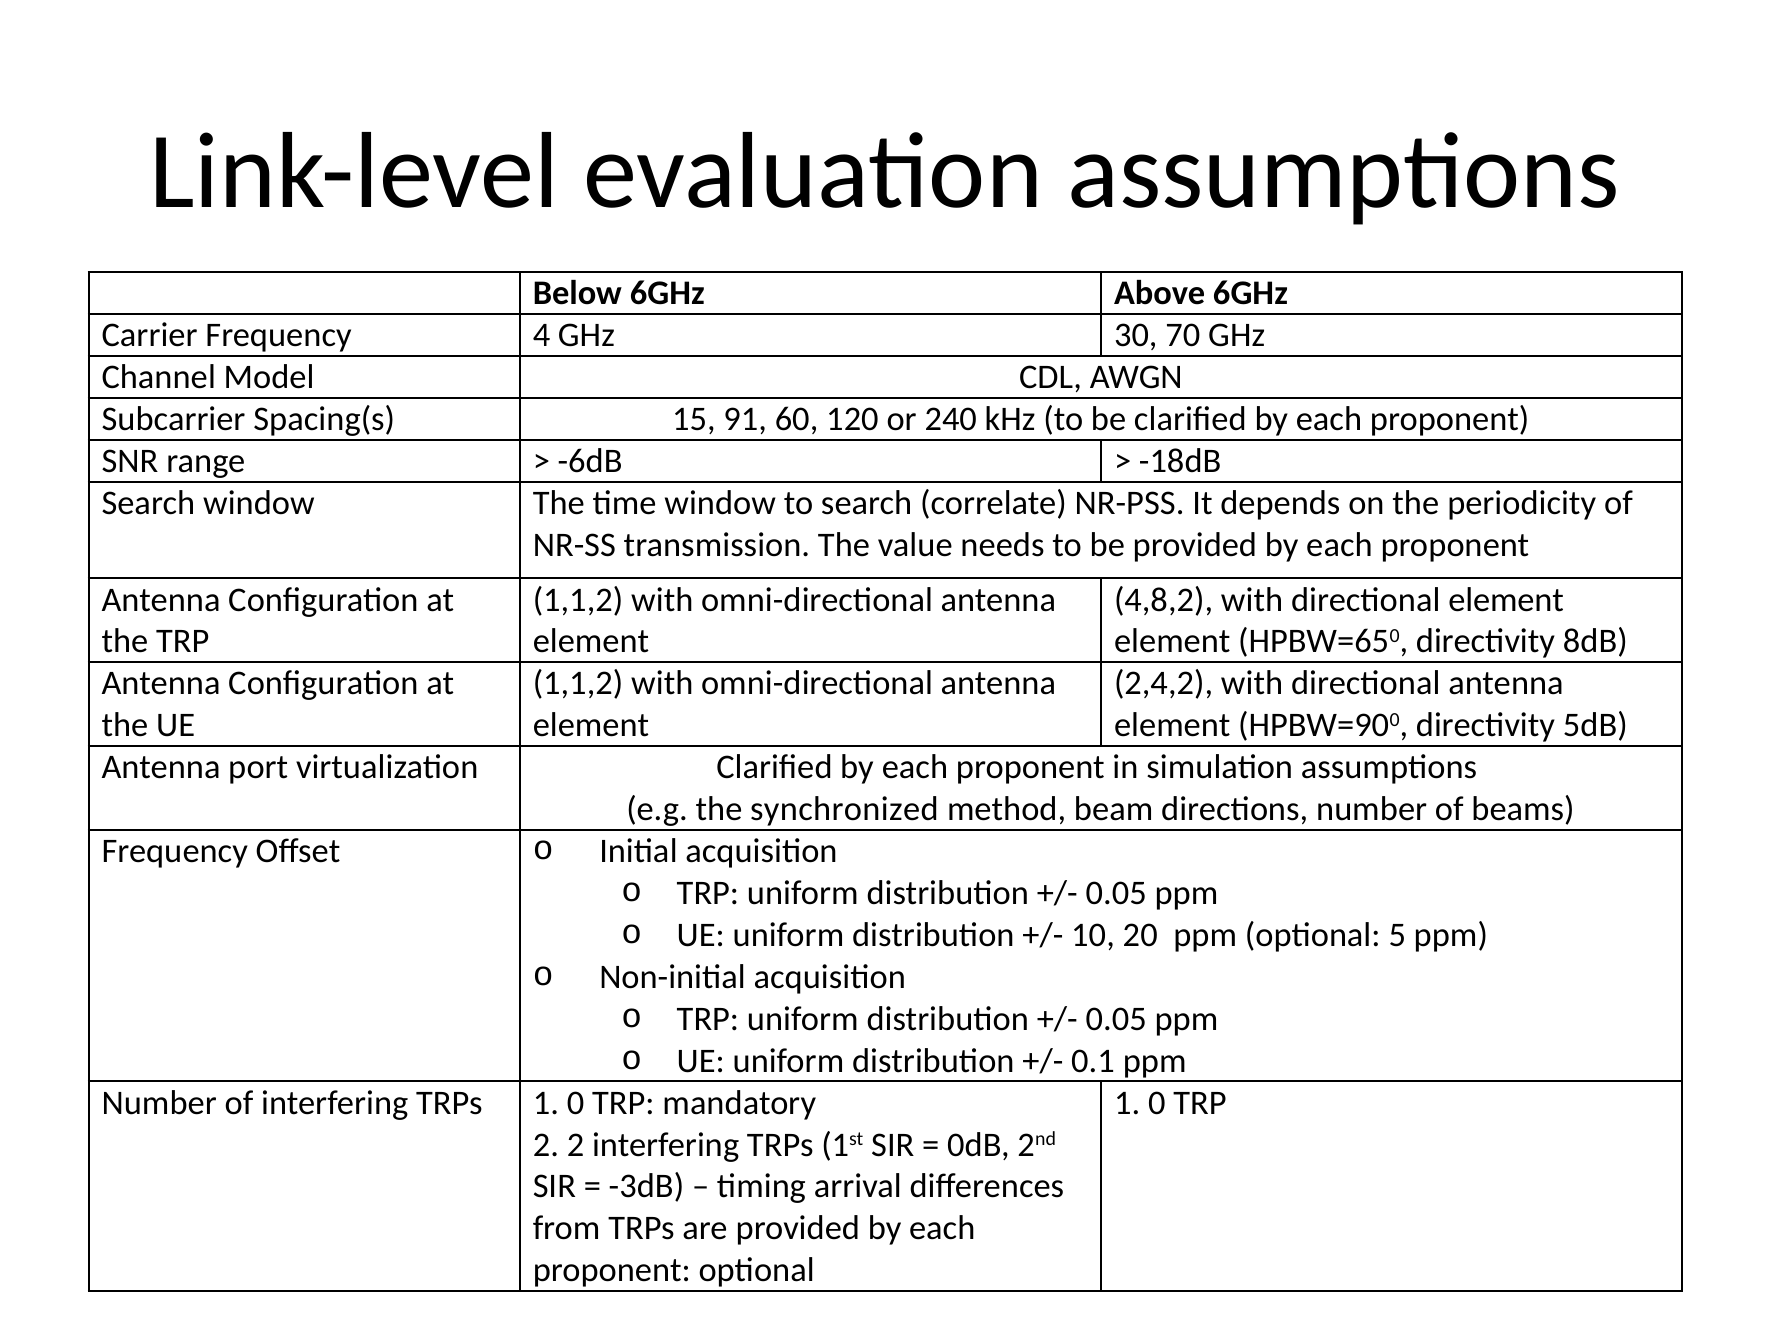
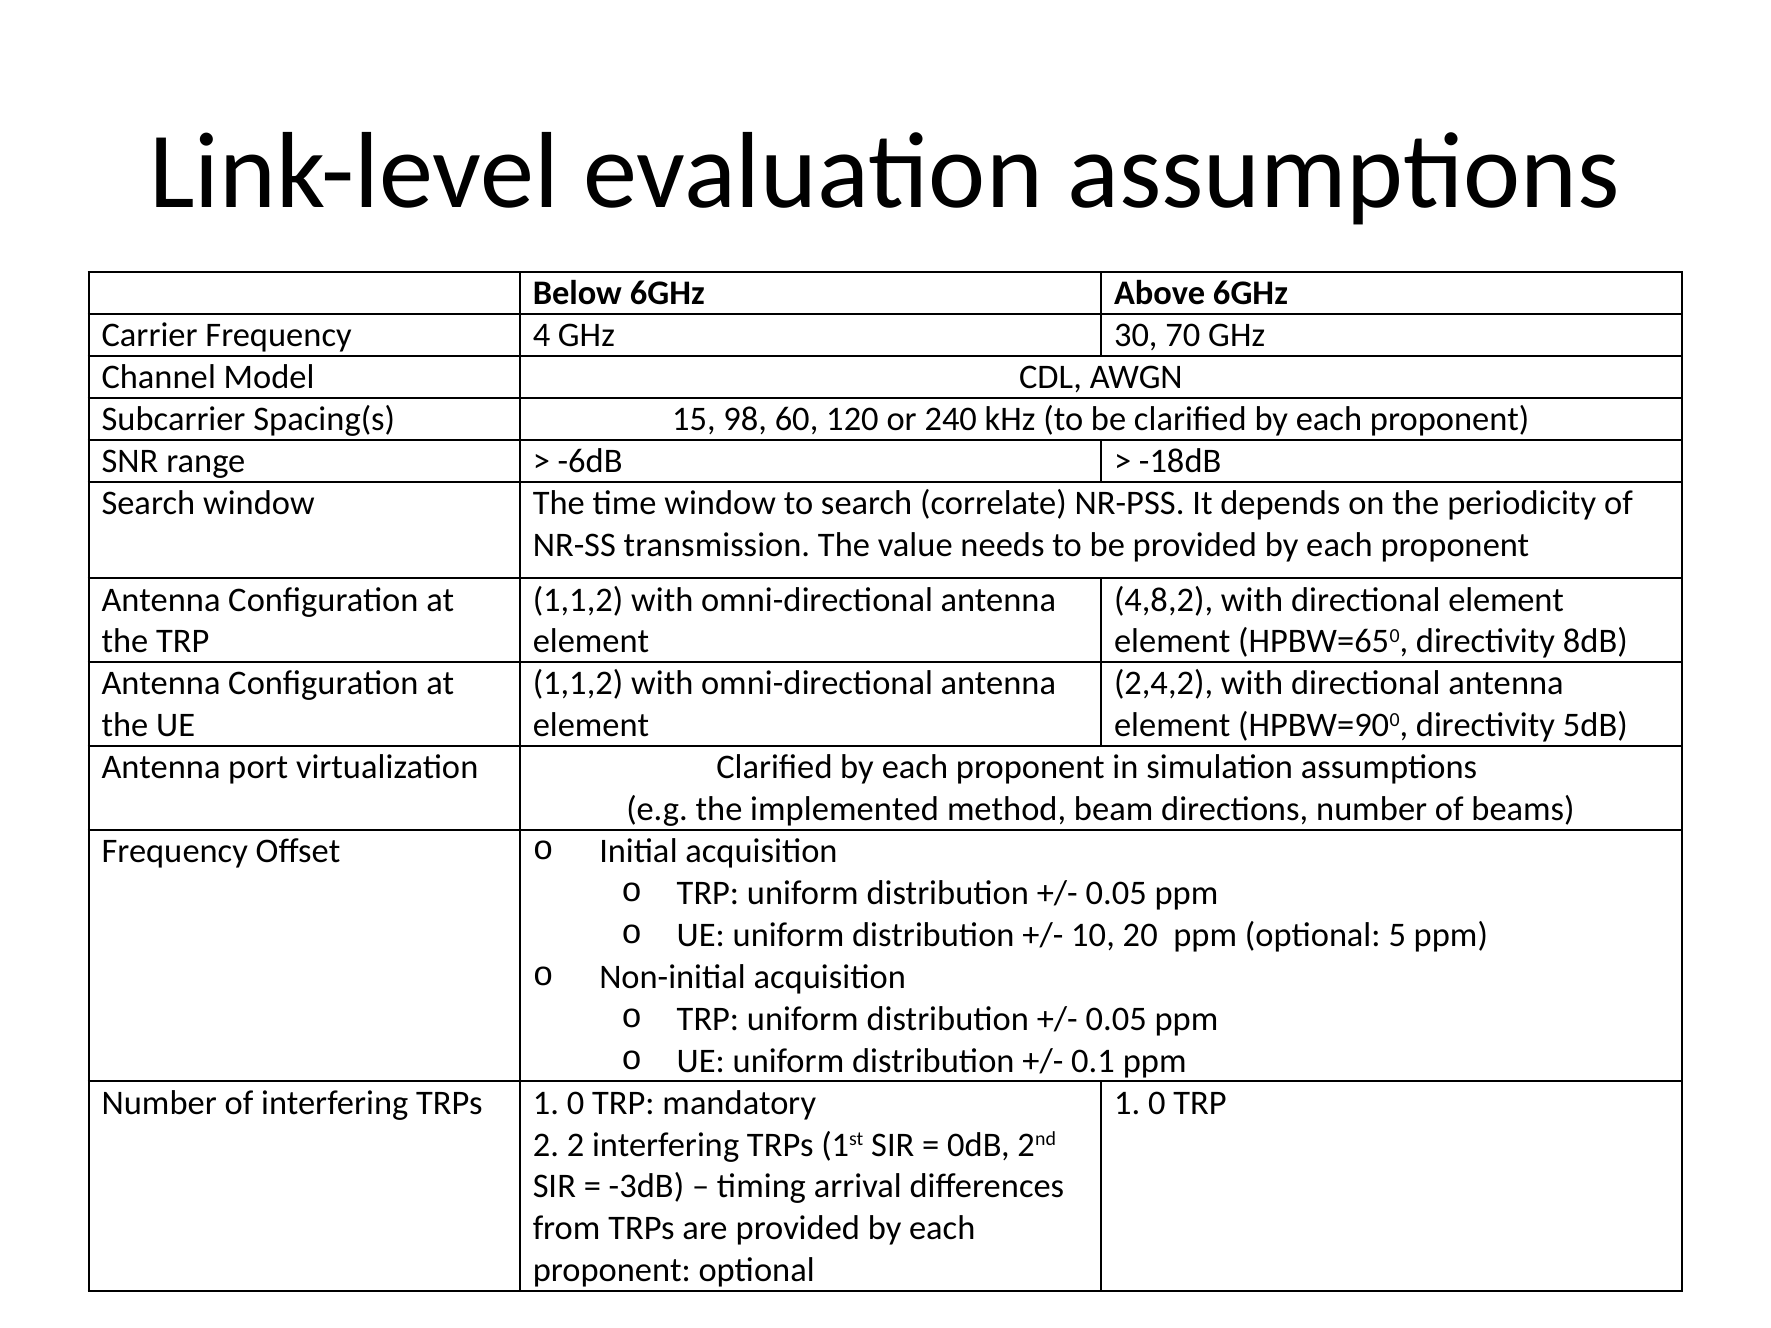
91: 91 -> 98 (745, 420)
synchronized: synchronized -> implemented (844, 809)
